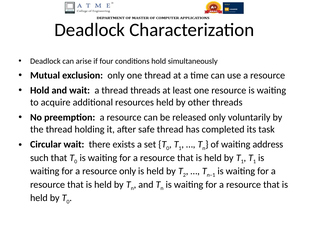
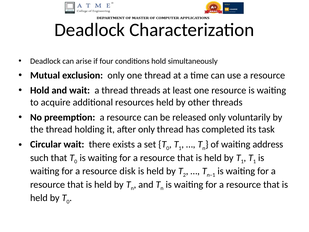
after safe: safe -> only (146, 129)
resource only: only -> disk (128, 171)
